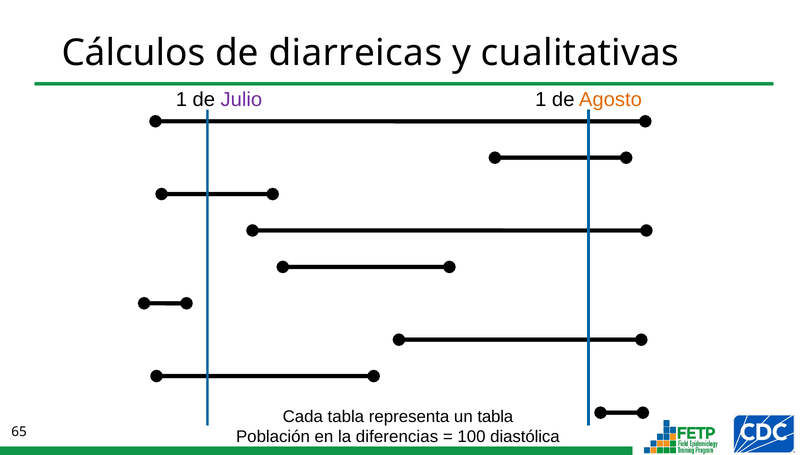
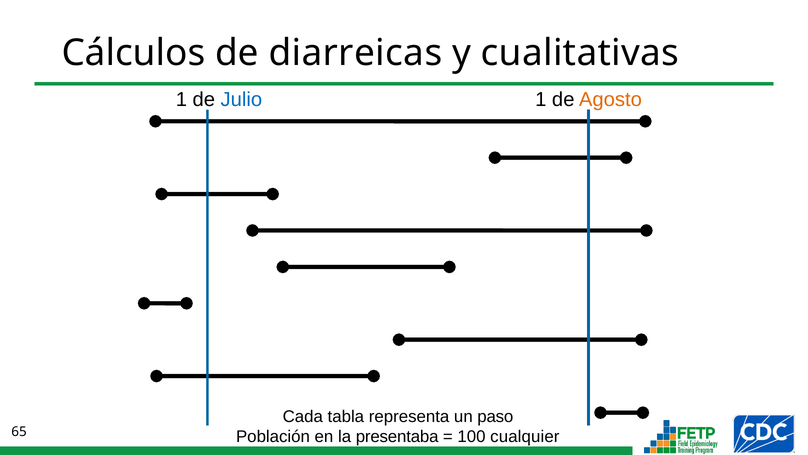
Julio colour: purple -> blue (241, 100)
un tabla: tabla -> paso (495, 416)
diferencias: diferencias -> presentaba (397, 436)
diastólica: diastólica -> cualquier (525, 436)
